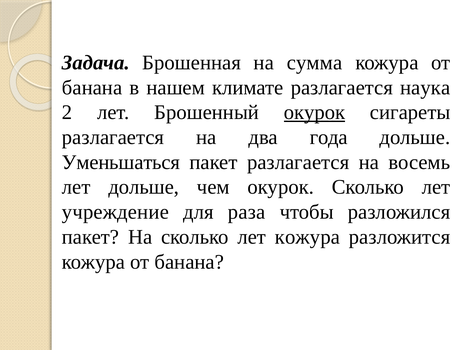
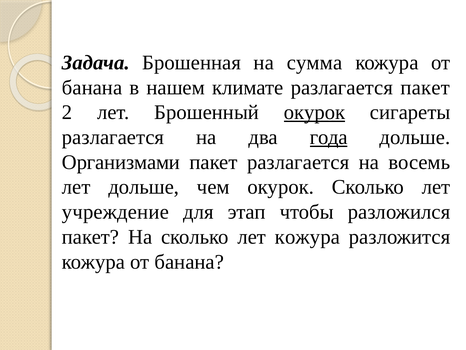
разлагается наука: наука -> пакет (425, 87)
года underline: none -> present (329, 137)
Уменьшаться: Уменьшаться -> Организмами (121, 162)
раза: раза -> этап (247, 212)
